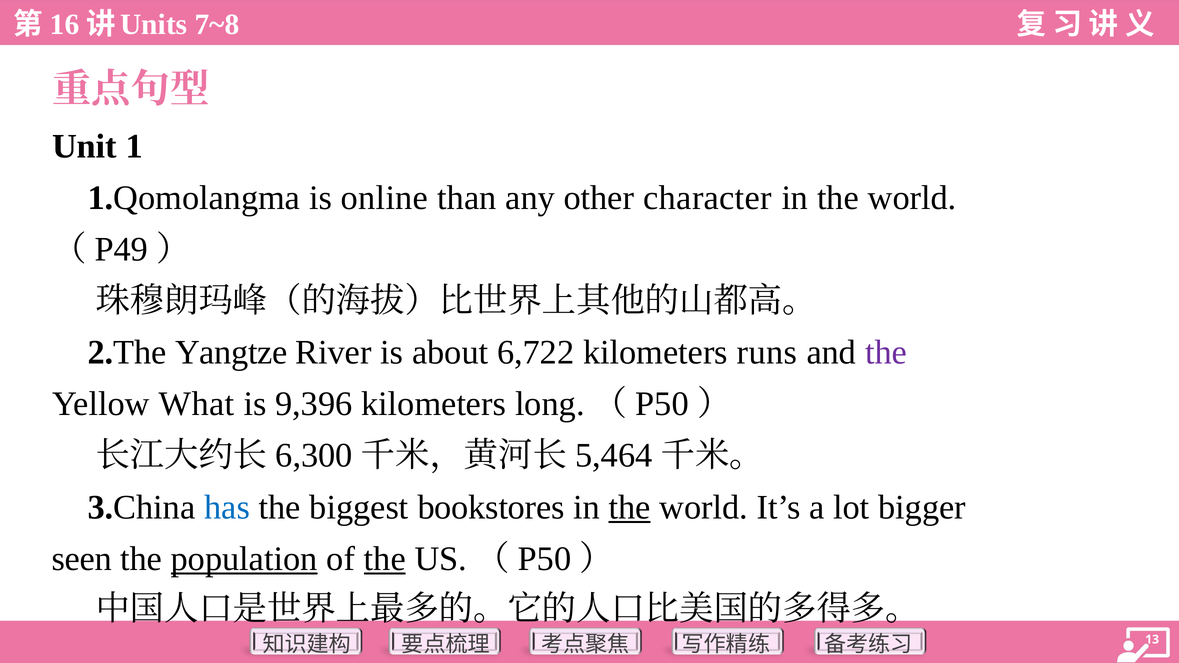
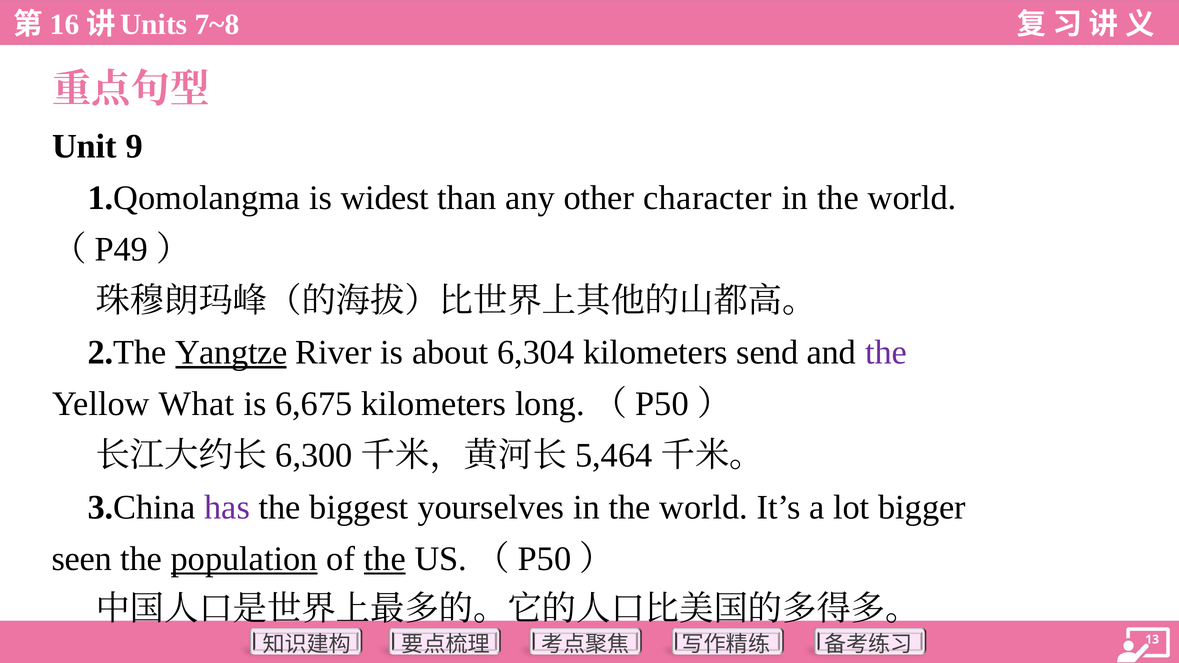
1: 1 -> 9 (134, 146)
online: online -> widest (385, 198)
Yangtze underline: none -> present (231, 353)
6,722: 6,722 -> 6,304 (536, 353)
runs: runs -> send (767, 353)
9,396: 9,396 -> 6,675 (314, 404)
has colour: blue -> purple (227, 507)
bookstores: bookstores -> yourselves (491, 507)
the underline: present -> none (630, 507)
